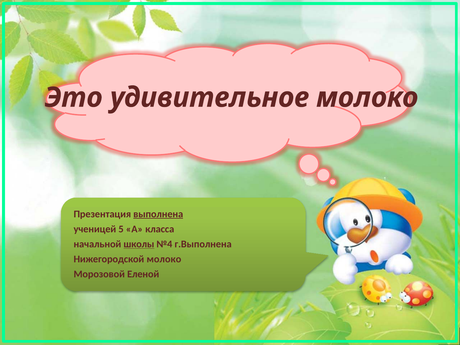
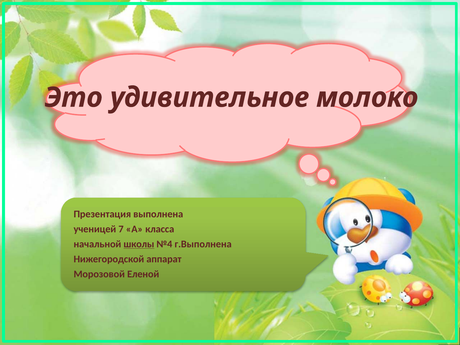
выполнена underline: present -> none (158, 214)
5: 5 -> 7 (121, 229)
Нижегородской молоко: молоко -> аппарат (164, 259)
